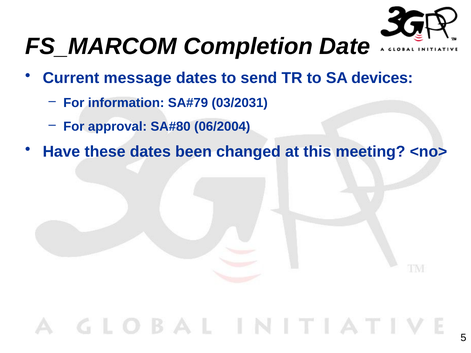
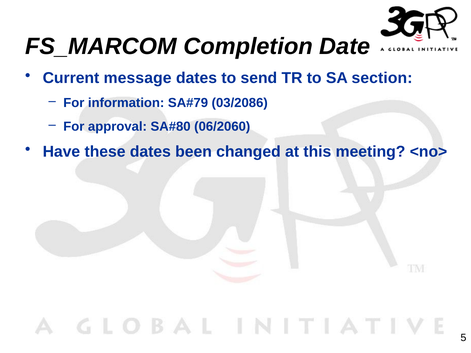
devices: devices -> section (382, 78)
03/2031: 03/2031 -> 03/2086 (240, 103)
06/2004: 06/2004 -> 06/2060 (222, 127)
